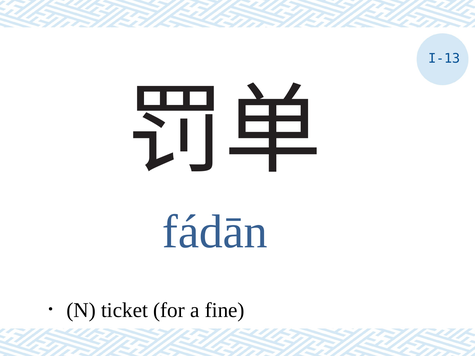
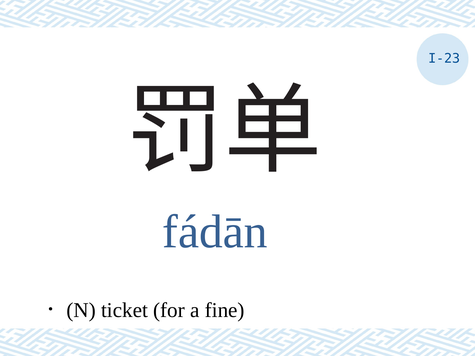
I-13: I-13 -> I-23 (444, 59)
